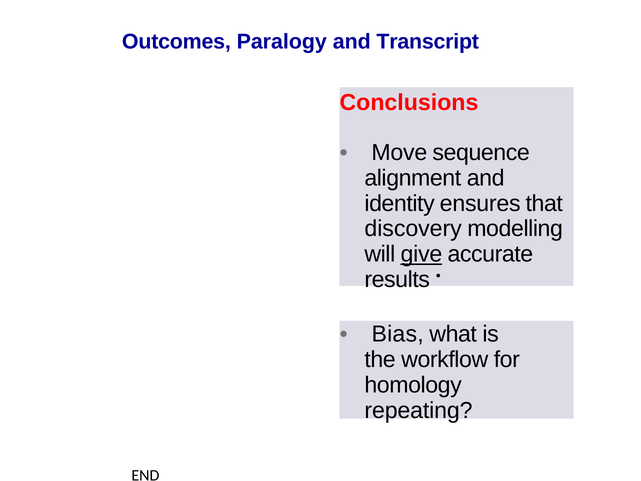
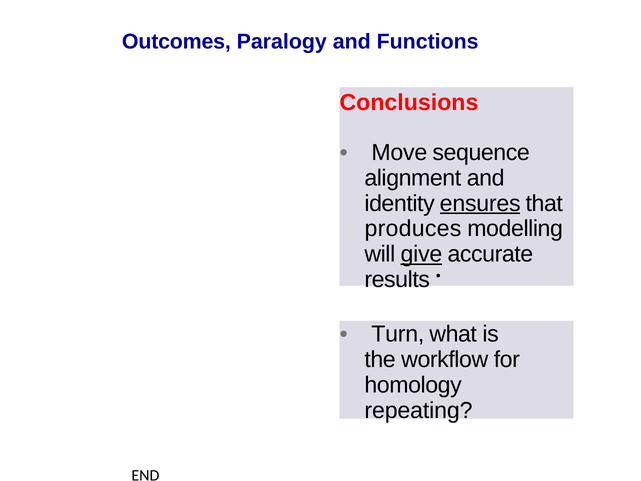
Transcript: Transcript -> Functions (428, 42)
ensures underline: none -> present (480, 203)
discovery: discovery -> produces (413, 229)
Bias: Bias -> Turn (398, 334)
